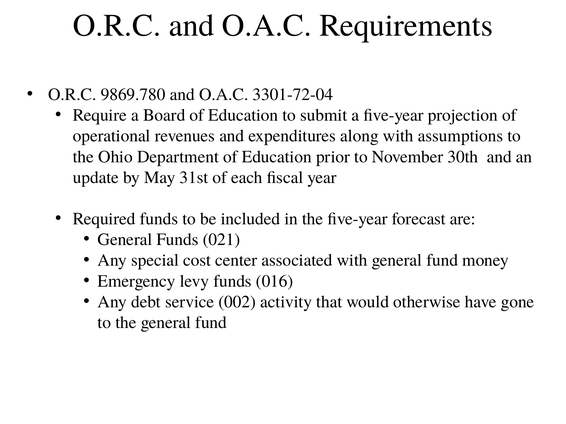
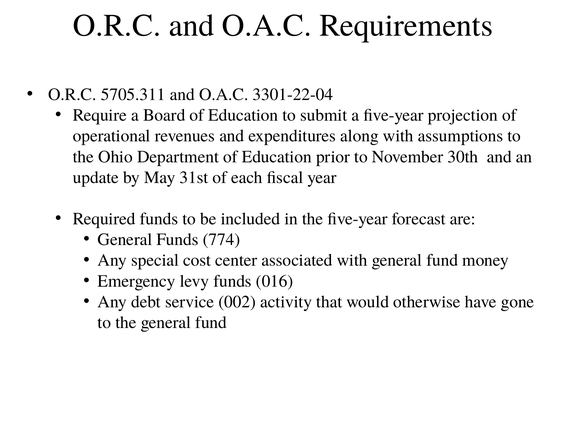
9869.780: 9869.780 -> 5705.311 (133, 95)
3301-72-04: 3301-72-04 -> 3301-22-04 (293, 95)
021: 021 -> 774 (221, 240)
